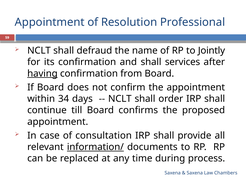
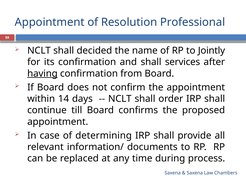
defraud: defraud -> decided (94, 51)
34: 34 -> 14 (64, 99)
consultation: consultation -> determining (104, 136)
information/ underline: present -> none (95, 147)
